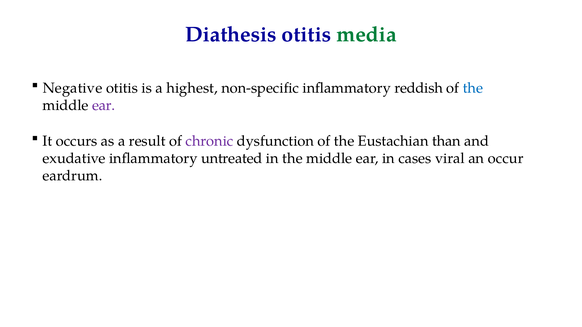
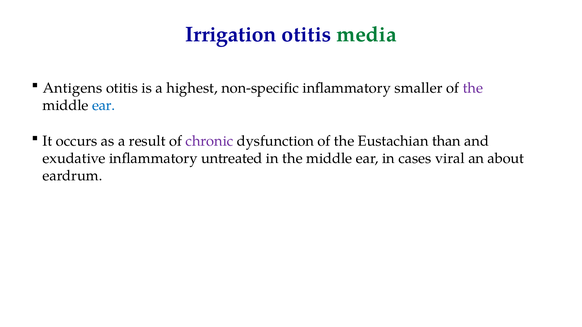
Diathesis: Diathesis -> Irrigation (231, 34)
Negative: Negative -> Antigens (73, 88)
reddish: reddish -> smaller (419, 88)
the colour: blue -> purple (473, 88)
ear colour: purple -> blue (104, 106)
occur: occur -> about (506, 159)
